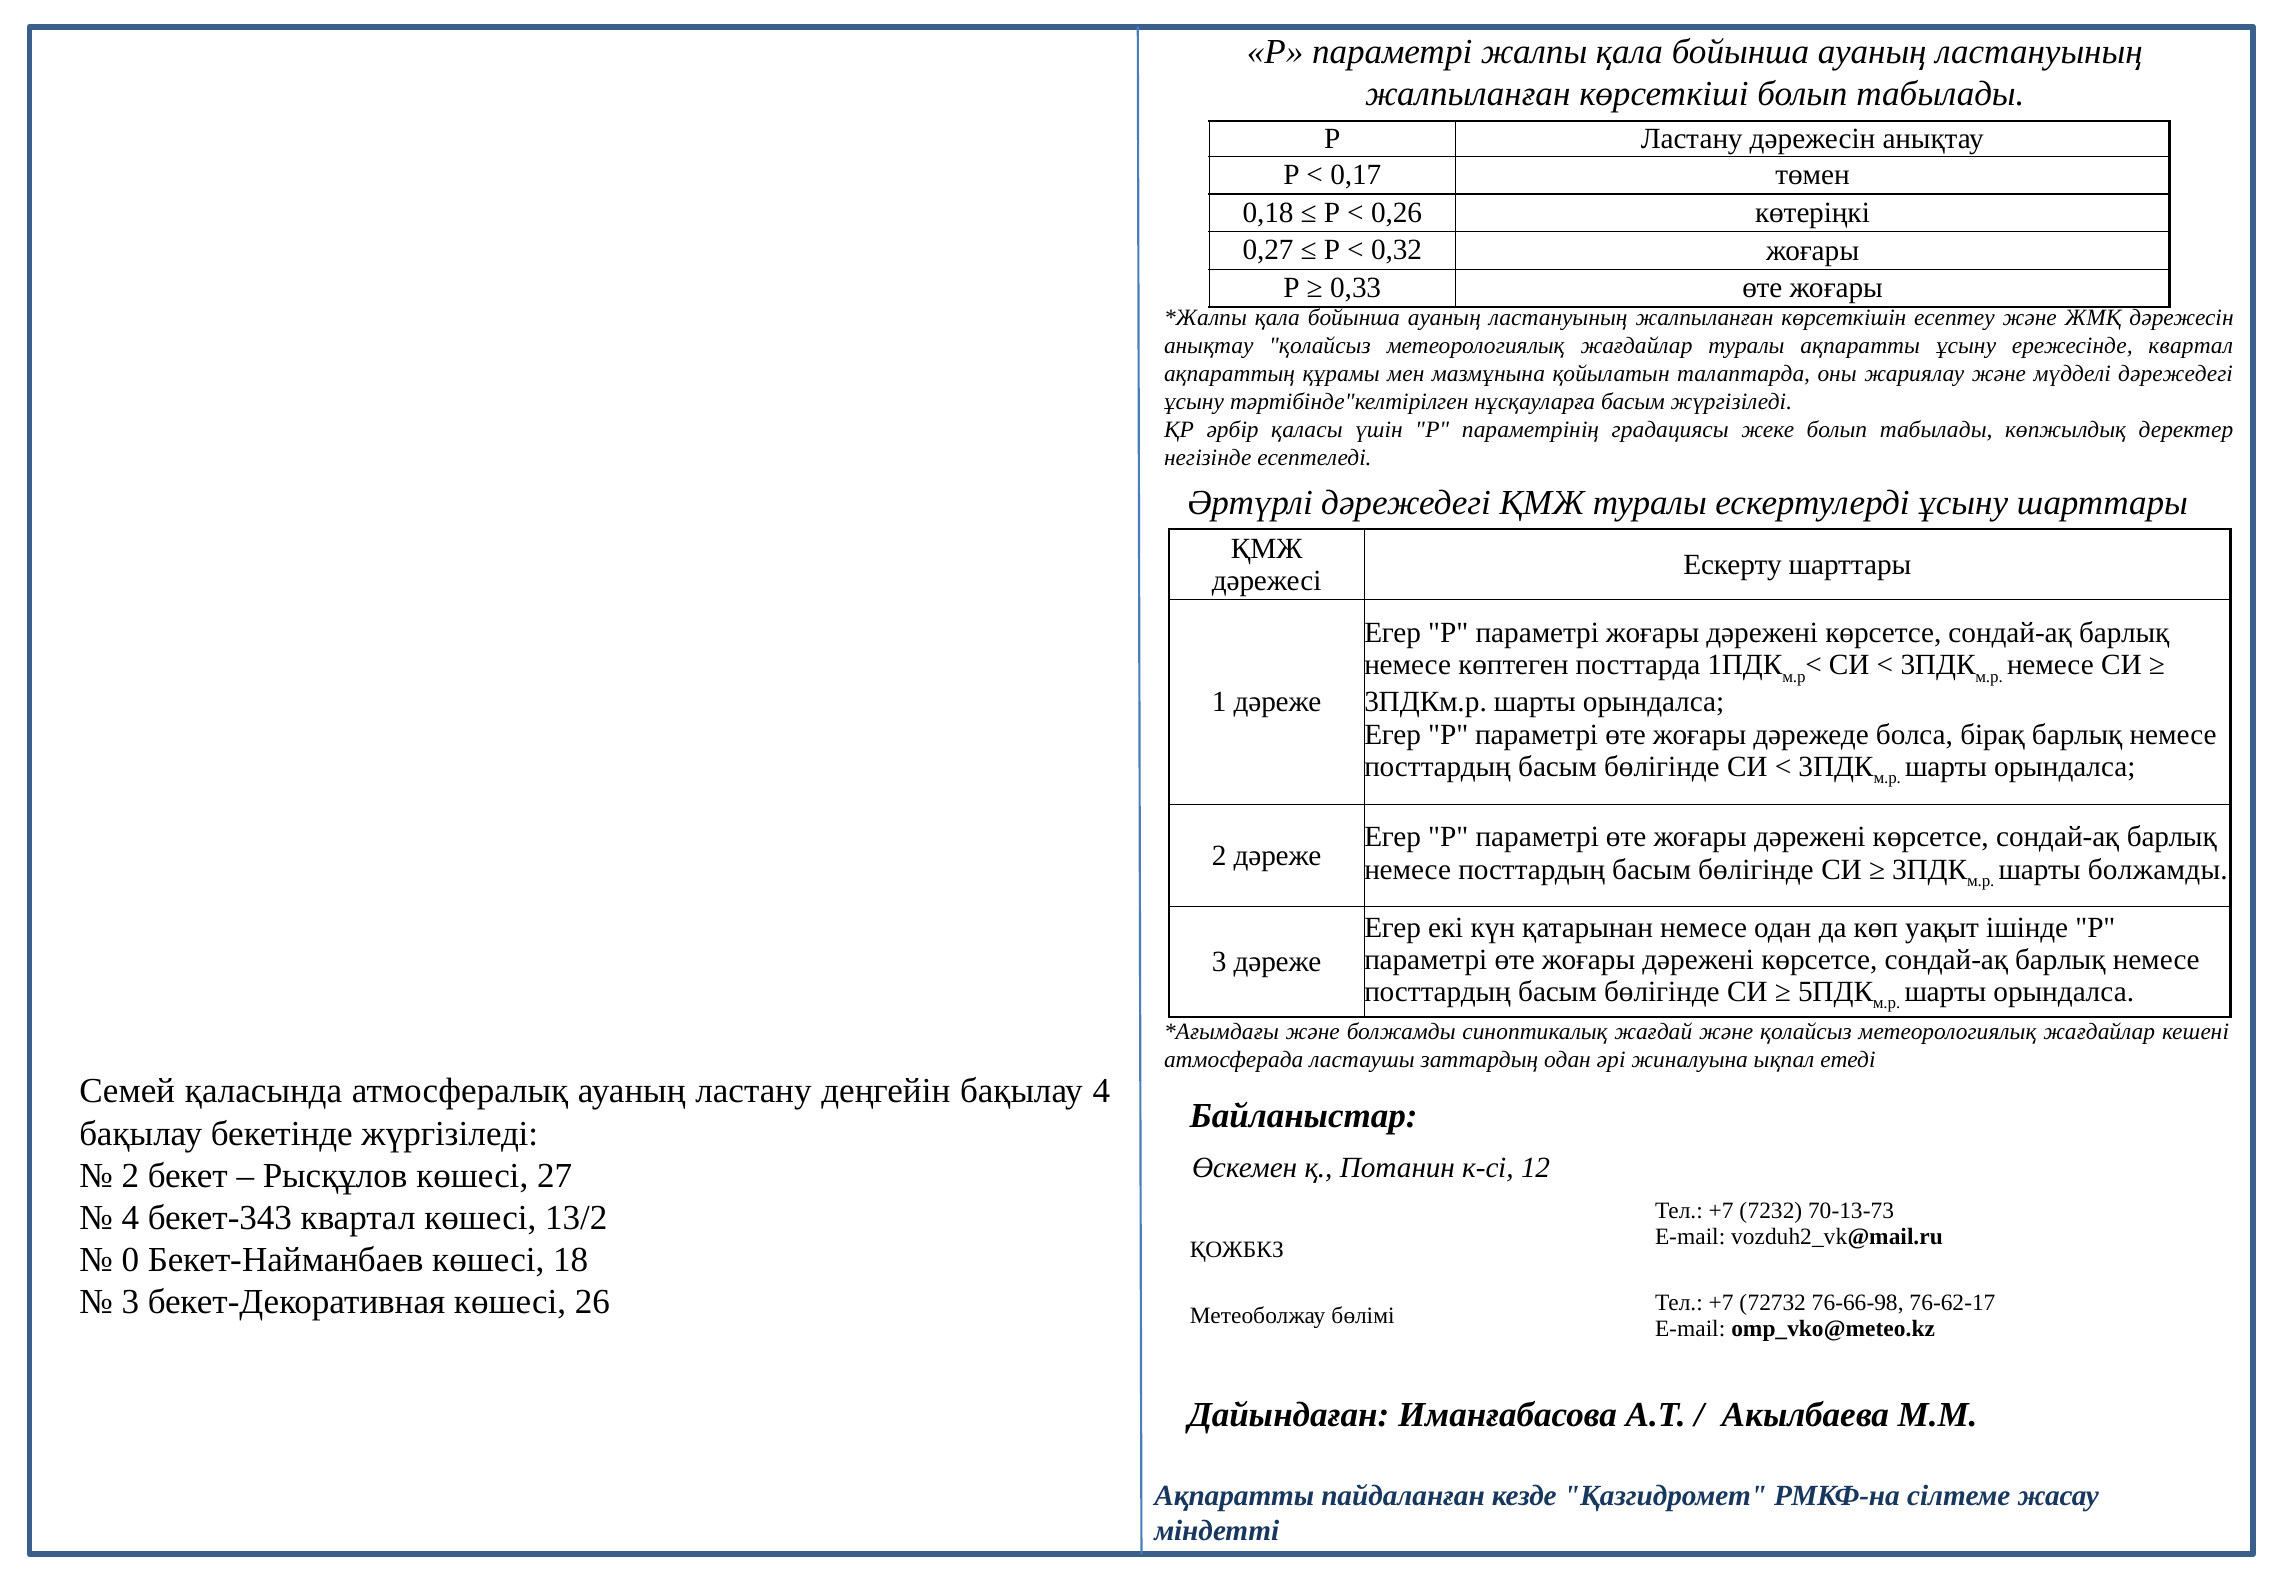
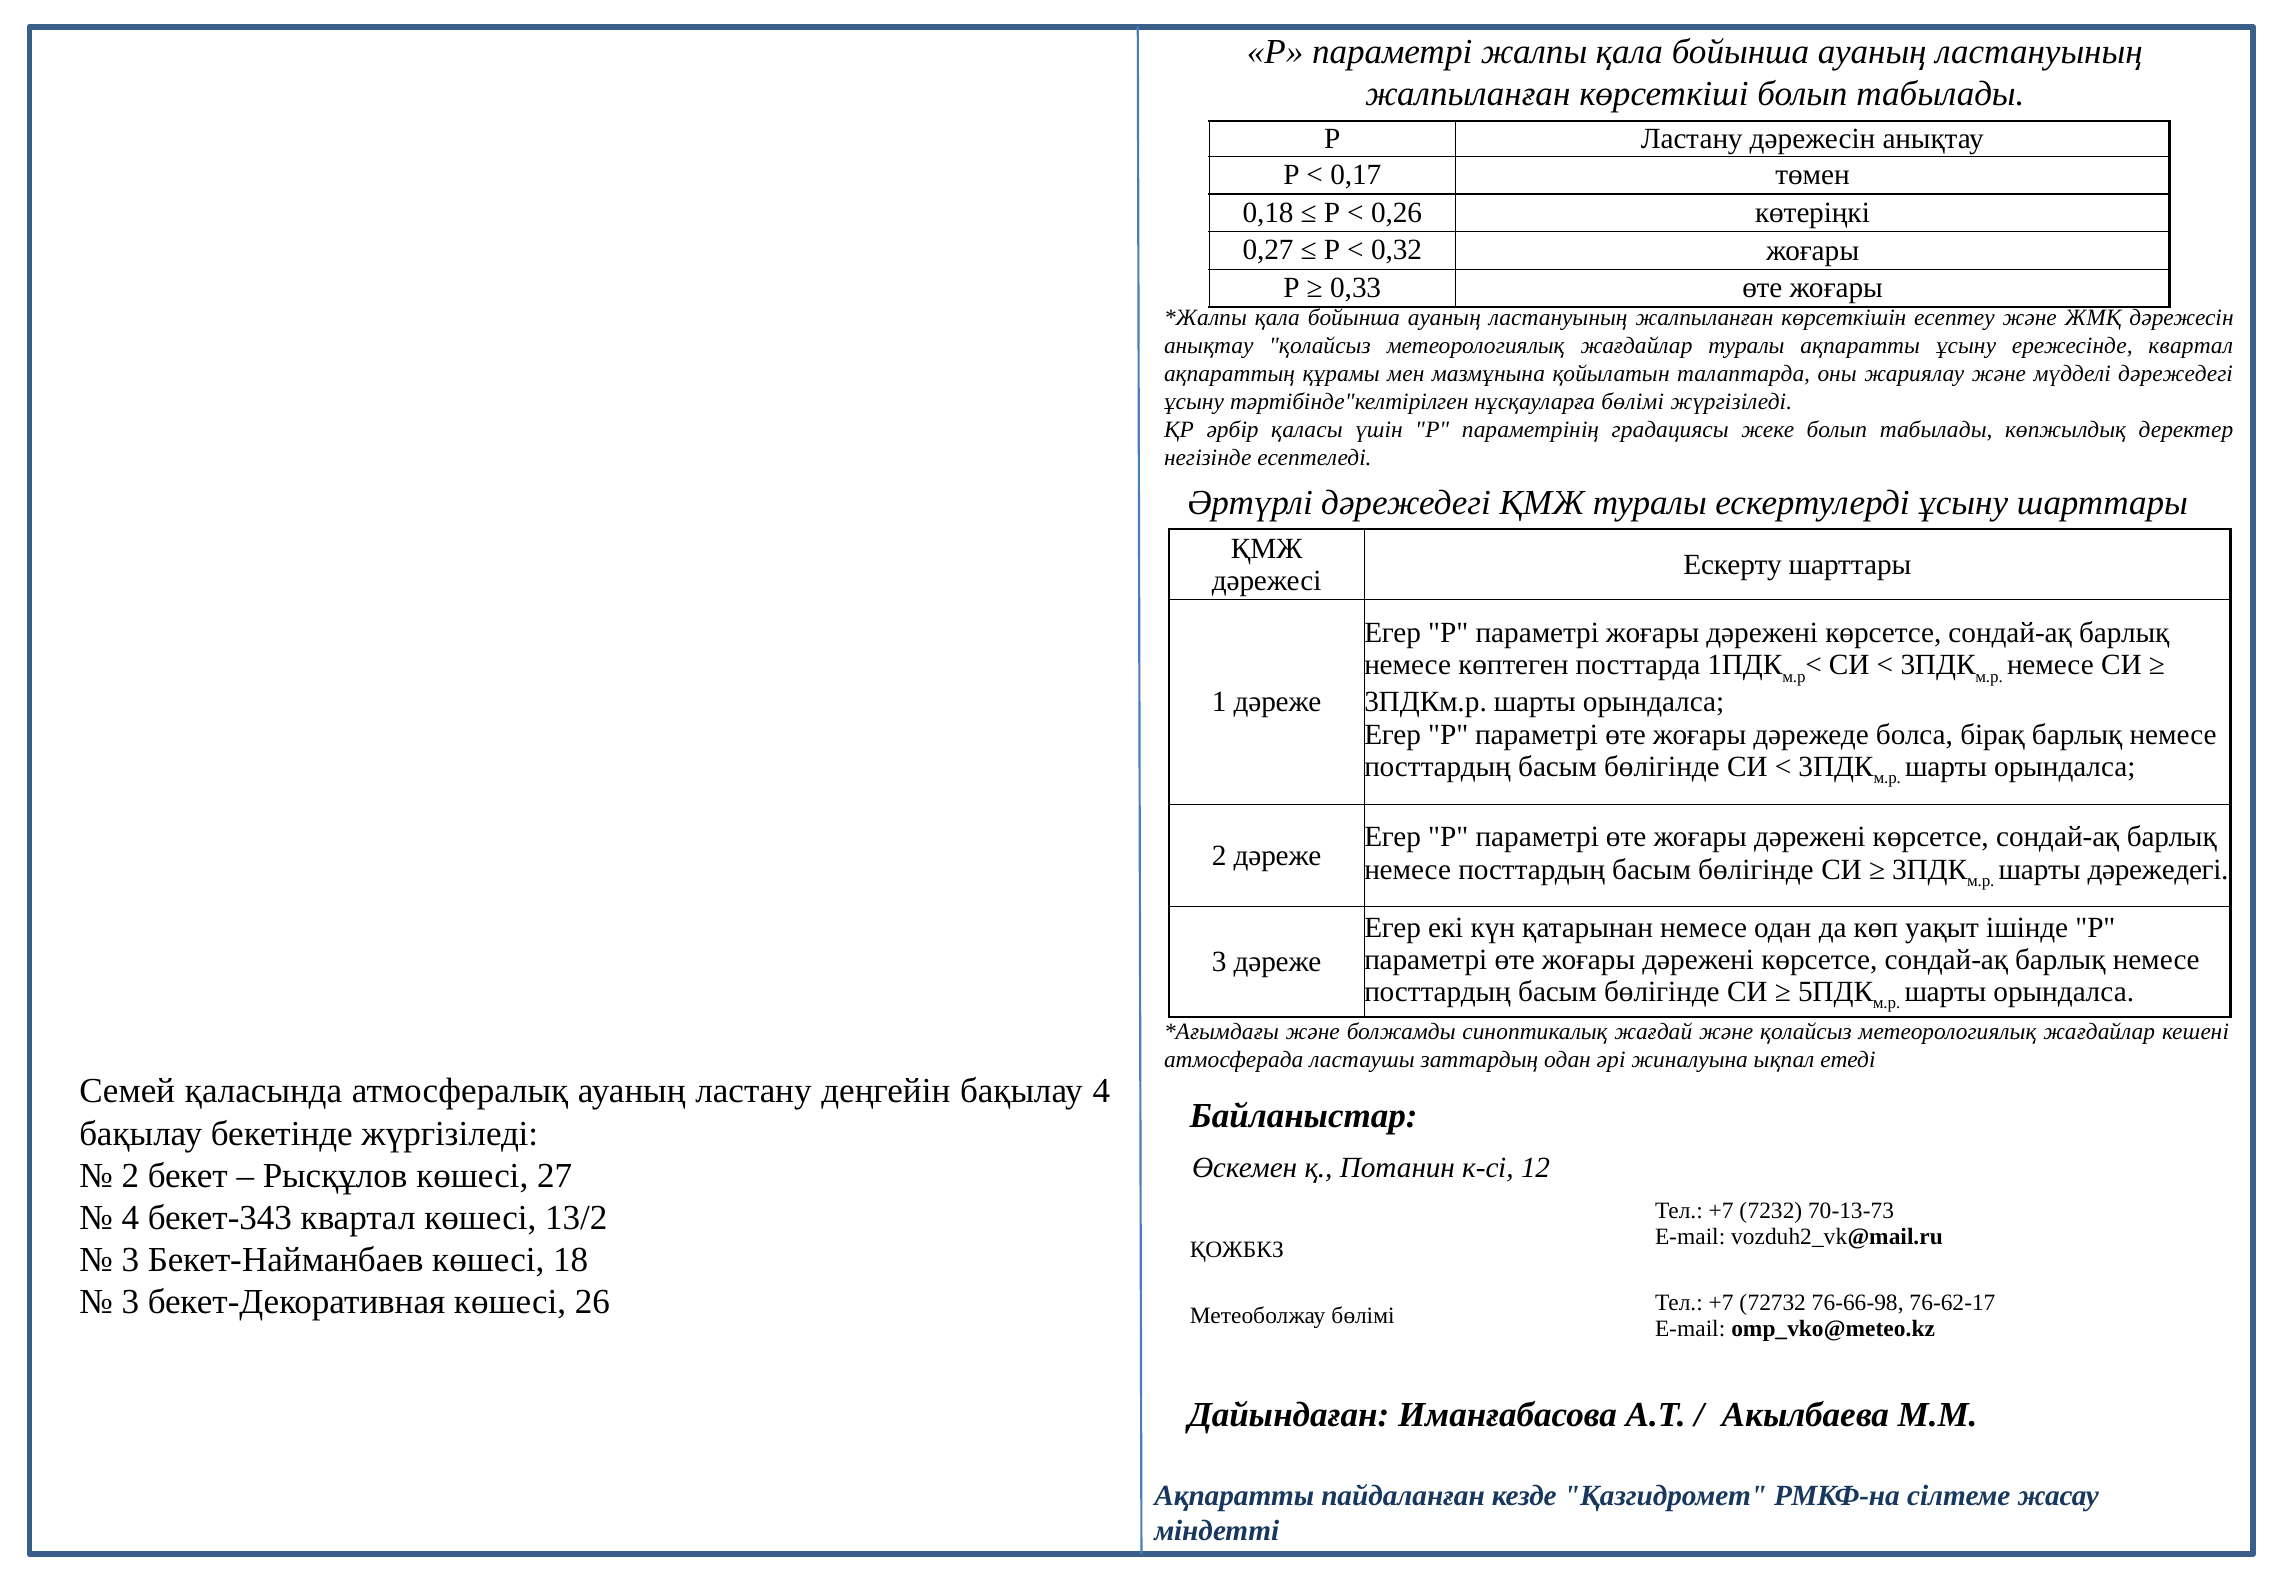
нұсқауларға басым: басым -> бөлімі (1633, 402)
шарты болжамды: болжамды -> дәрежедегі (2158, 869)
0: 0 -> 3 (130, 1260)
